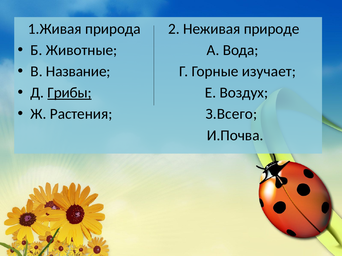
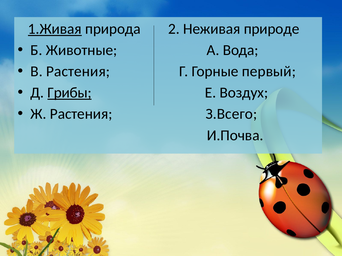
1.Живая underline: none -> present (55, 29)
В Название: Название -> Растения (78, 72)
изучает: изучает -> первый (269, 72)
